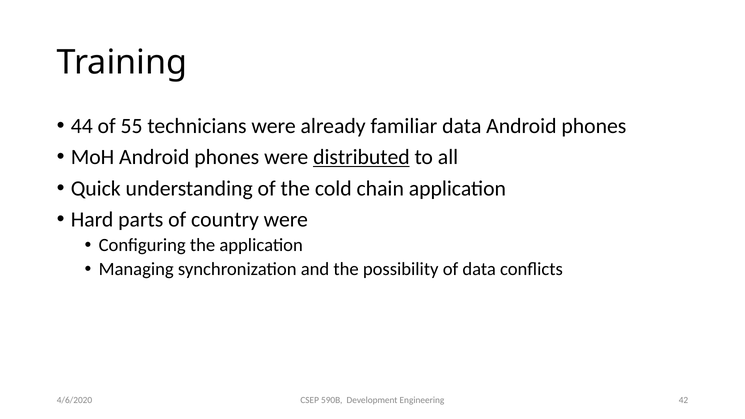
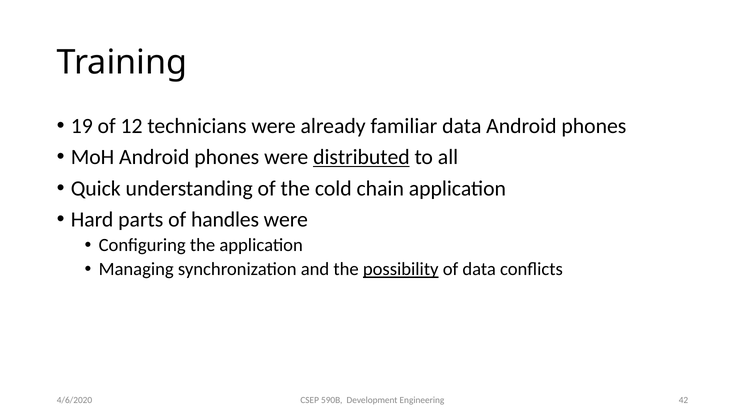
44: 44 -> 19 (82, 126)
55: 55 -> 12 (132, 126)
country: country -> handles (225, 220)
possibility underline: none -> present (401, 269)
